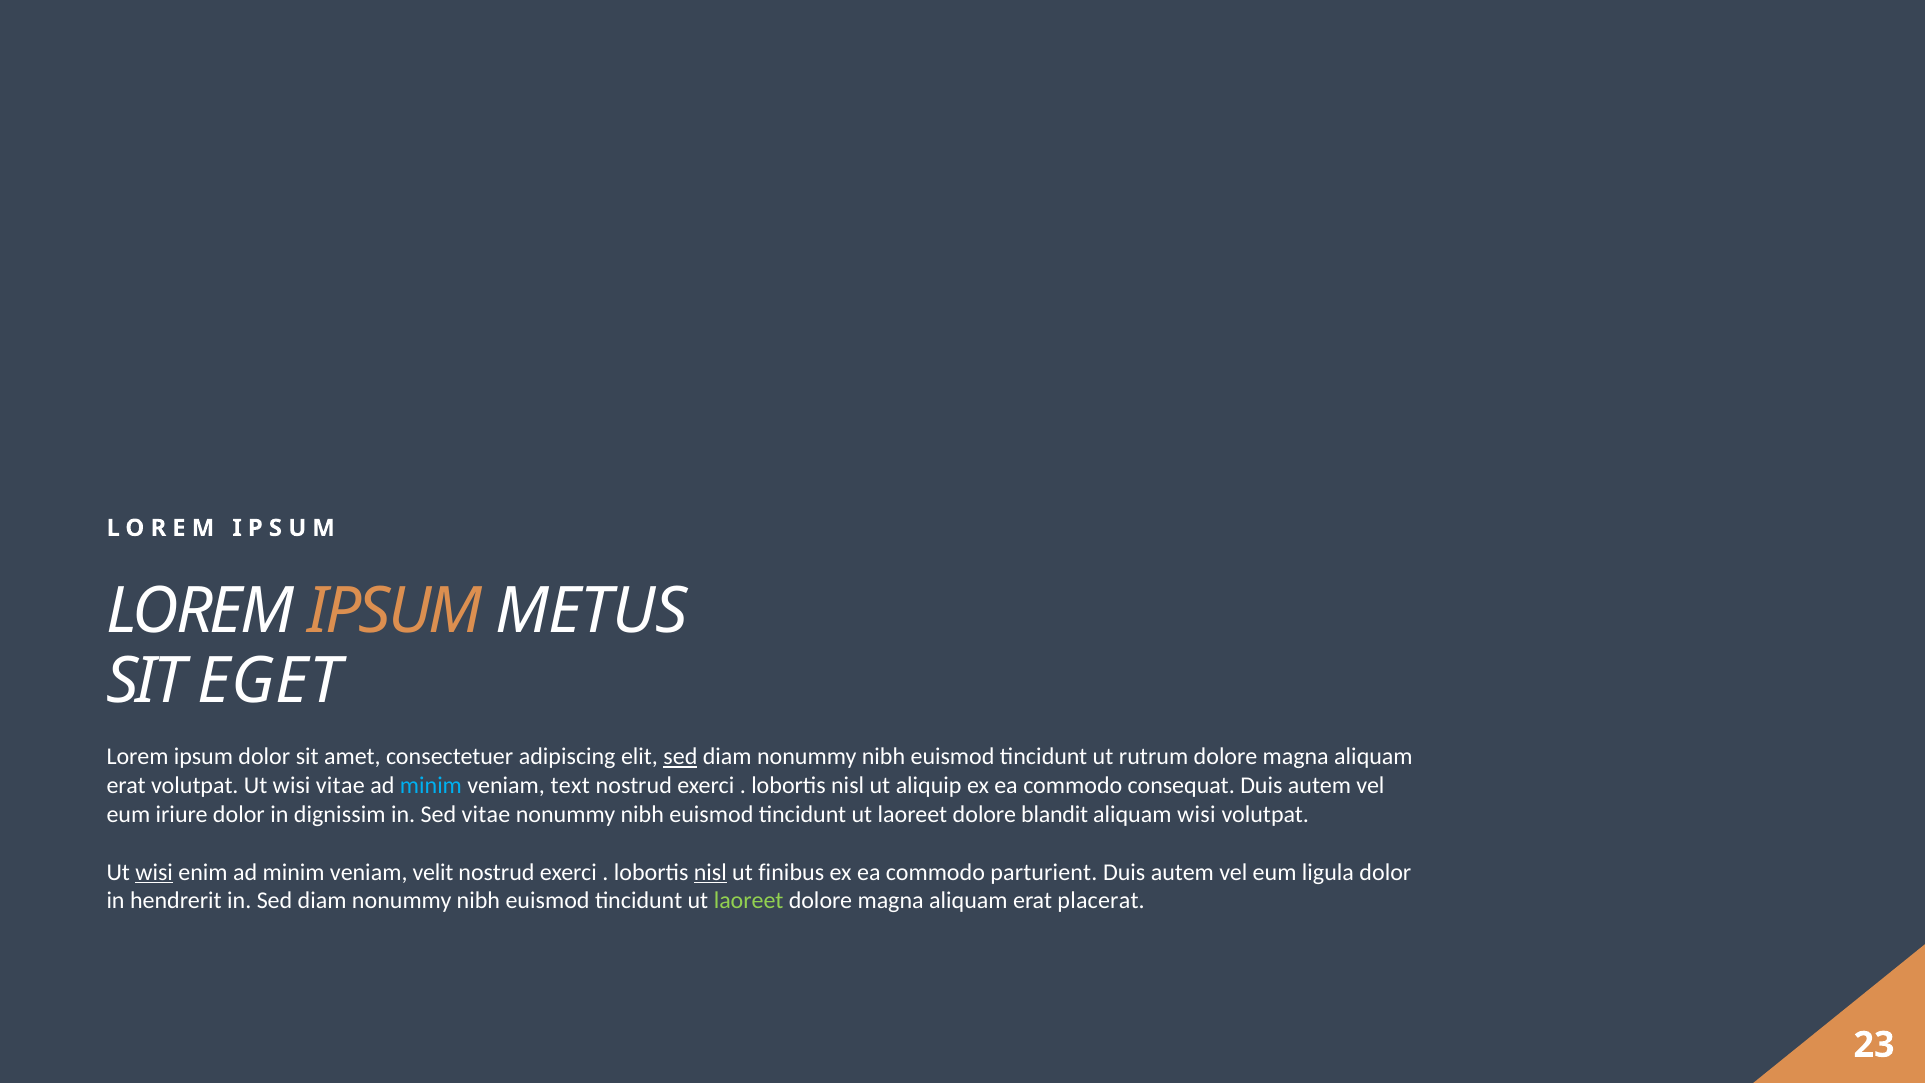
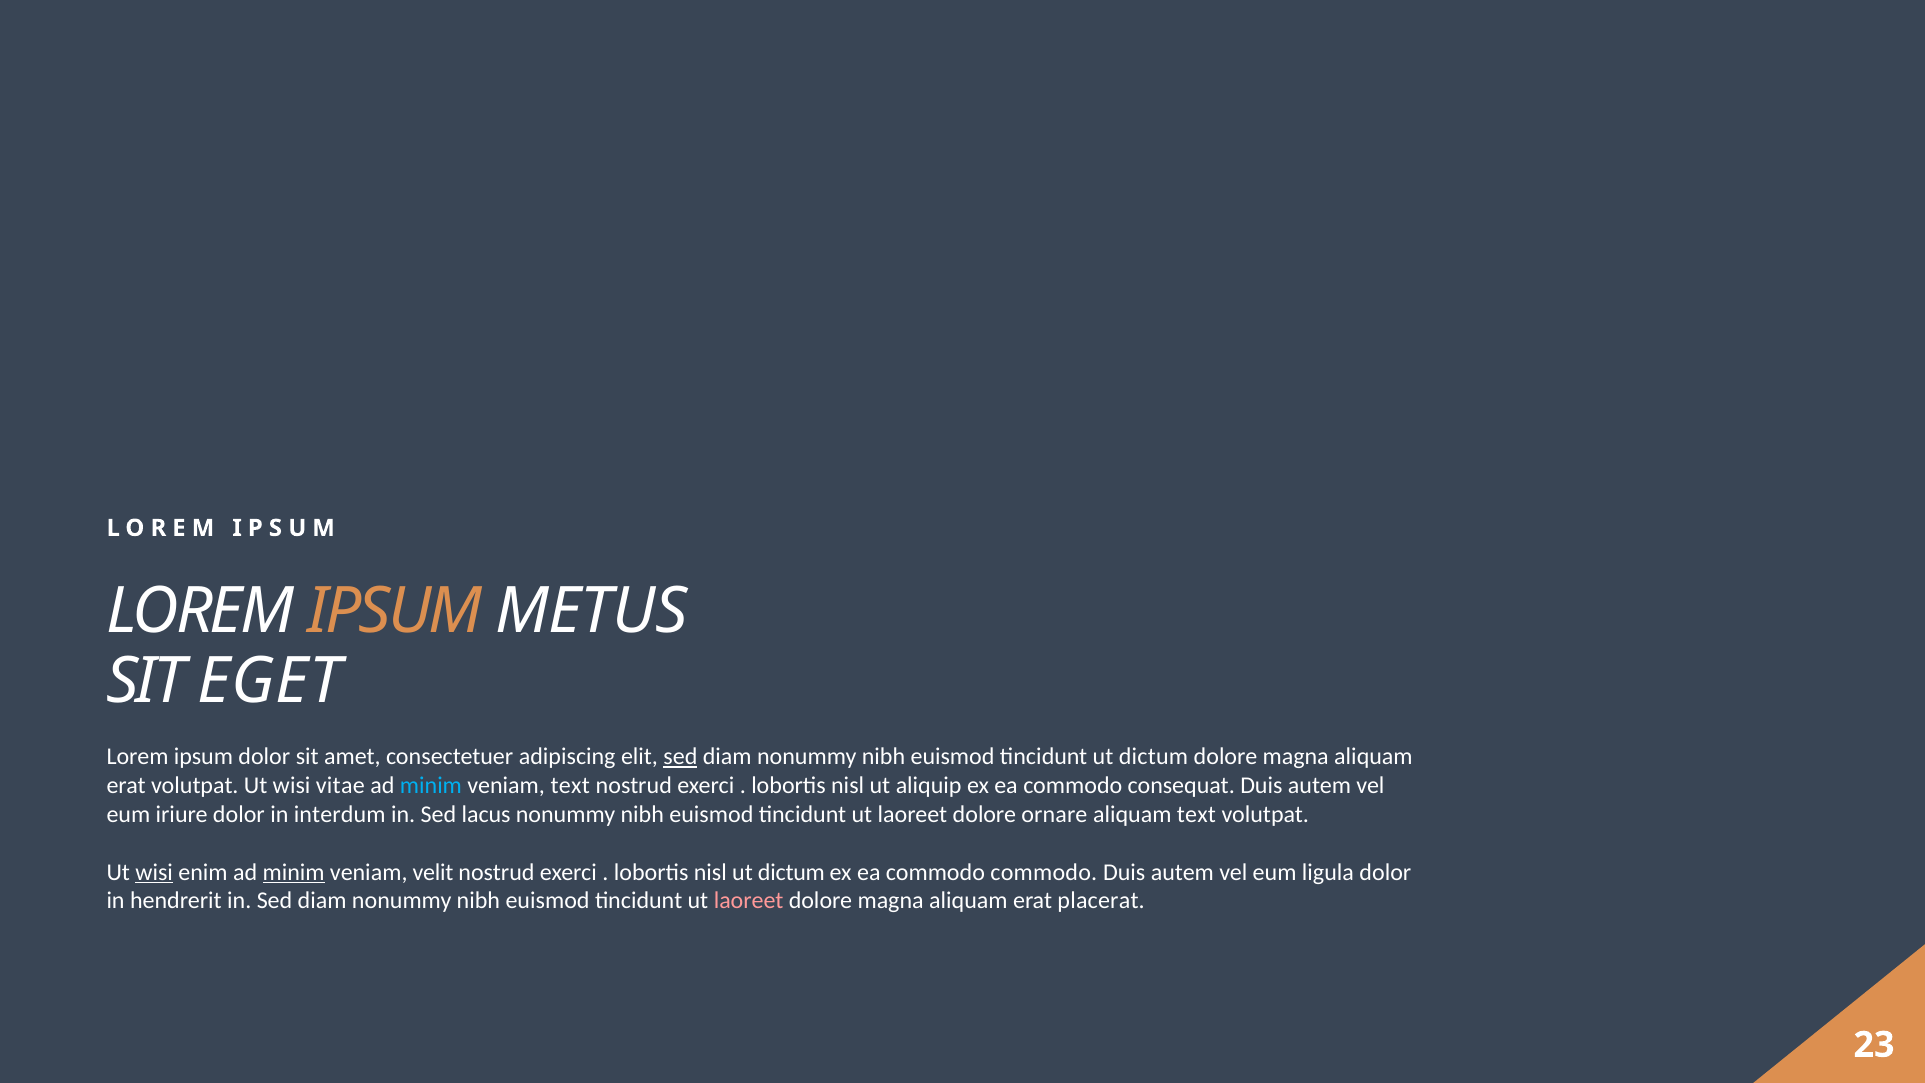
tincidunt ut rutrum: rutrum -> dictum (1153, 757)
dignissim: dignissim -> interdum (340, 814)
Sed vitae: vitae -> lacus (486, 814)
blandit: blandit -> ornare (1054, 814)
aliquam wisi: wisi -> text (1196, 814)
minim underline: none -> present (294, 872)
nisl underline: present -> none (710, 872)
finibus: finibus -> dictum (791, 872)
commodo parturient: parturient -> commodo (1044, 872)
laoreet colour: light green -> pink (749, 901)
